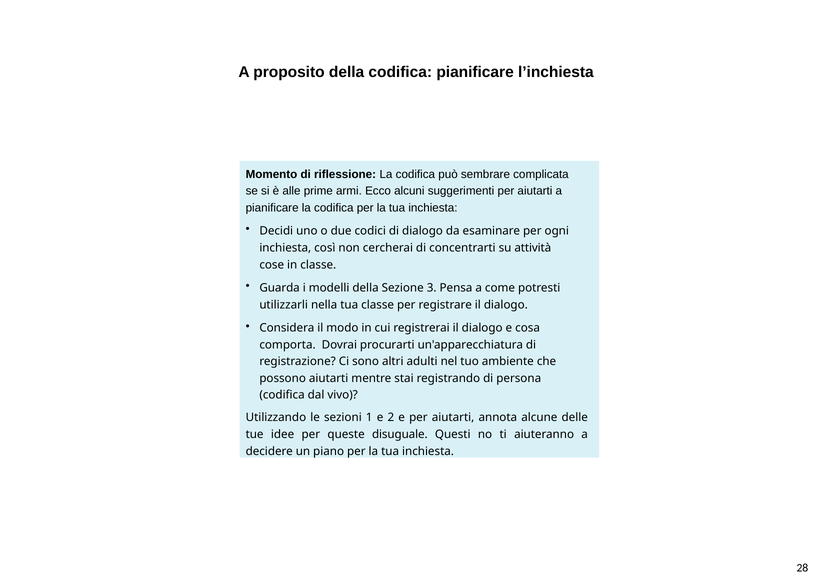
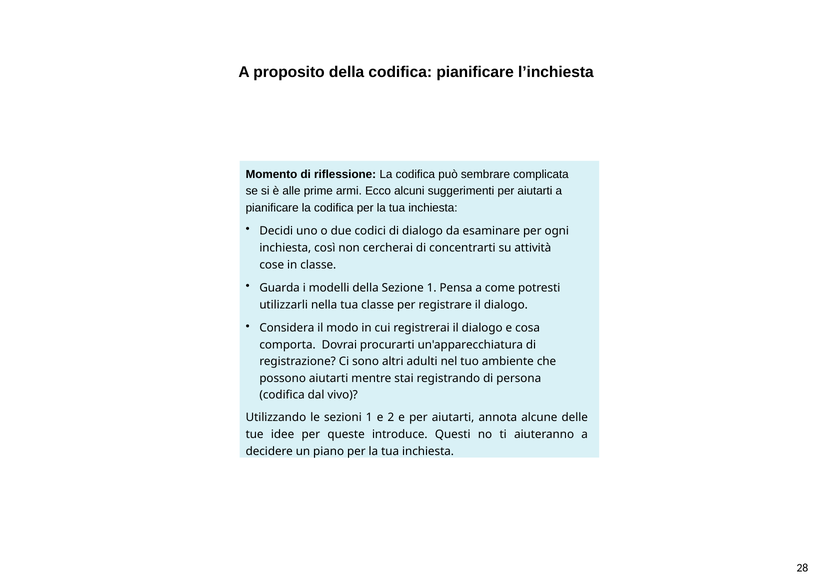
Sezione 3: 3 -> 1 (432, 288)
disuguale: disuguale -> introduce (400, 434)
